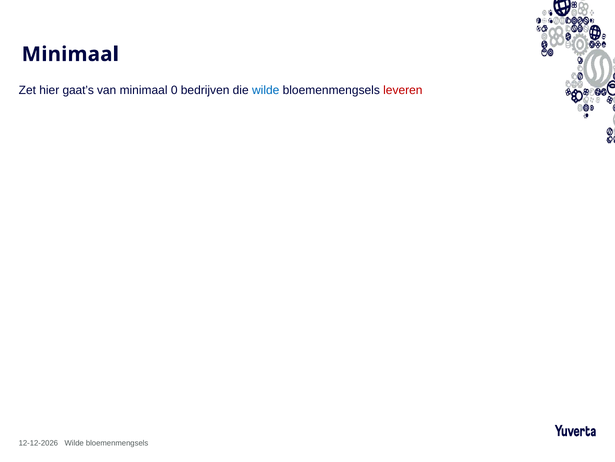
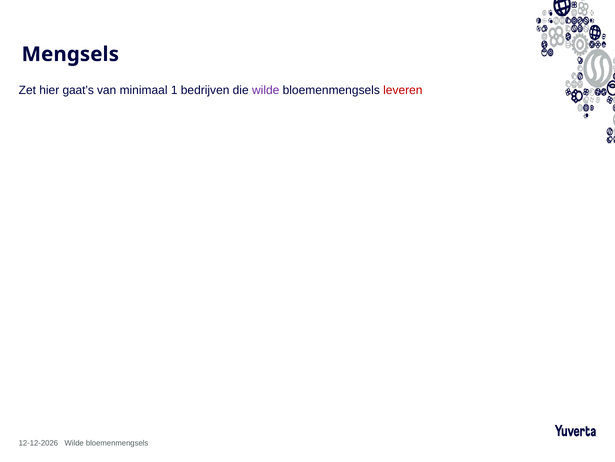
Minimaal: Minimaal -> Mengsels (70, 54)
0: 0 -> 1 (174, 90)
wilde colour: blue -> purple (266, 90)
